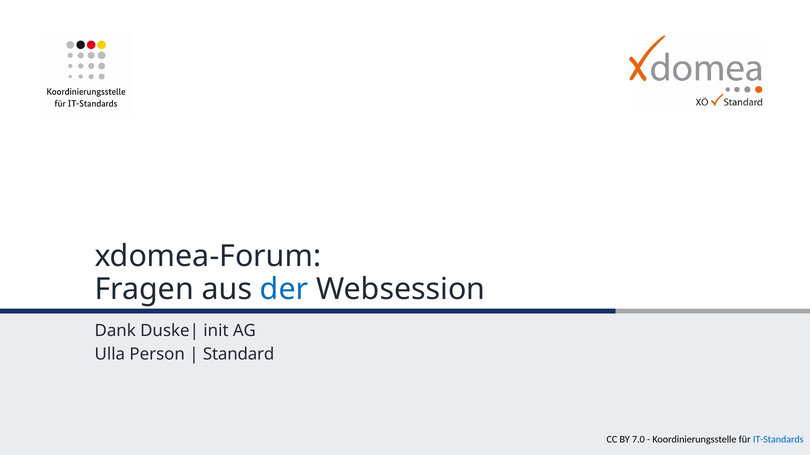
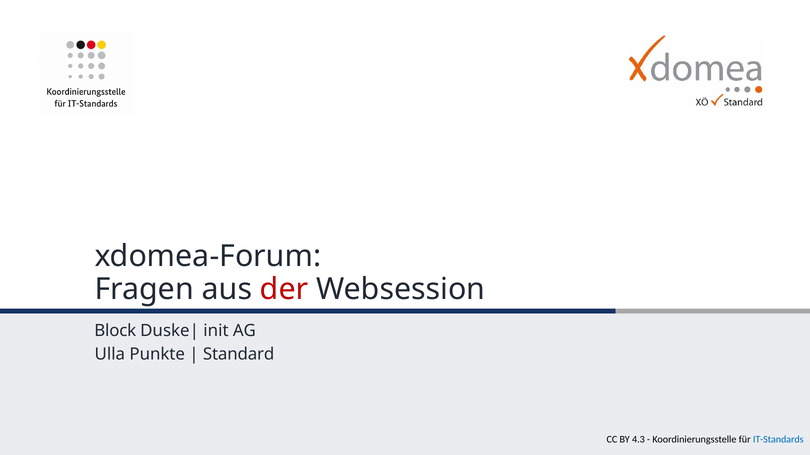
der colour: blue -> red (284, 289)
Dank: Dank -> Block (115, 331)
Person: Person -> Punkte (157, 355)
7.0: 7.0 -> 4.3 (638, 440)
